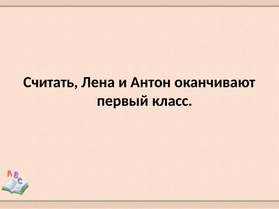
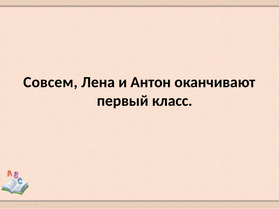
Считать: Считать -> Совсем (51, 82)
